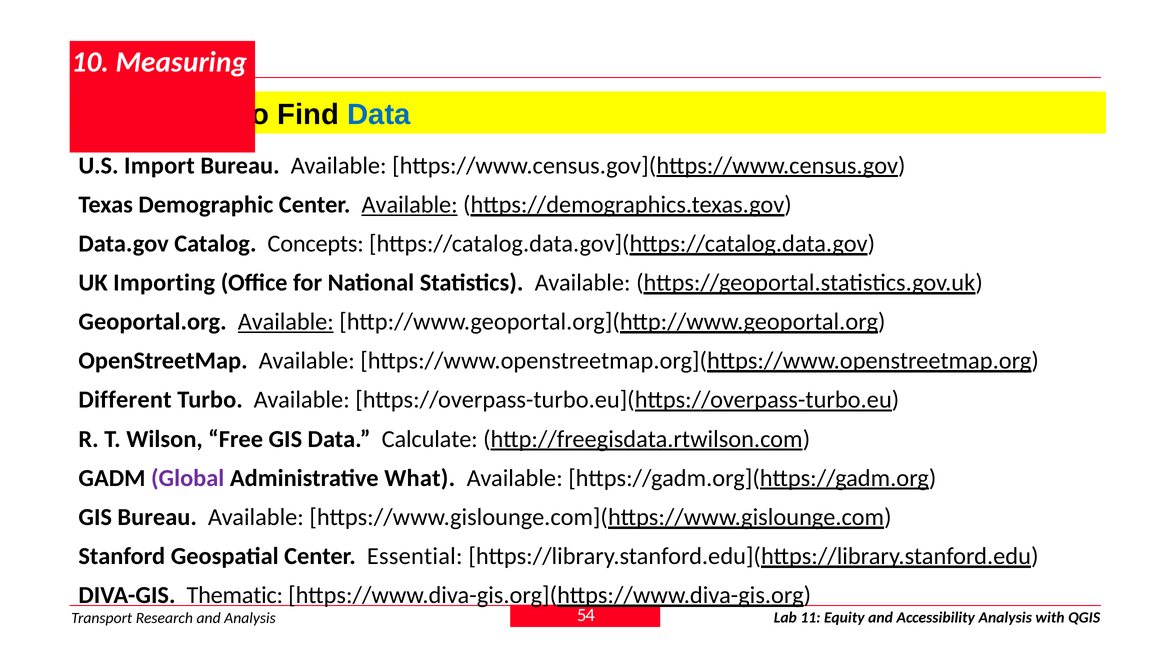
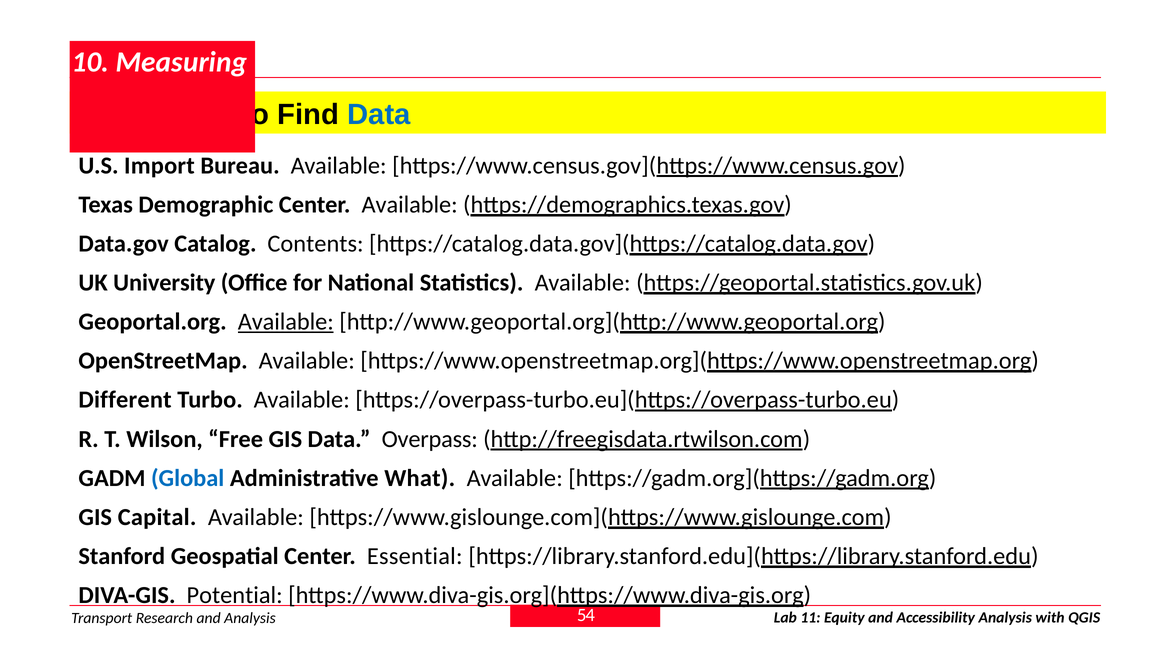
Available underline: present -> none (410, 205)
Concepts: Concepts -> Contents (316, 244)
Importing: Importing -> University (164, 283)
Calculate: Calculate -> Overpass (430, 439)
Global colour: purple -> blue (188, 478)
GIS Bureau: Bureau -> Capital (157, 517)
Thematic: Thematic -> Potential (235, 595)
